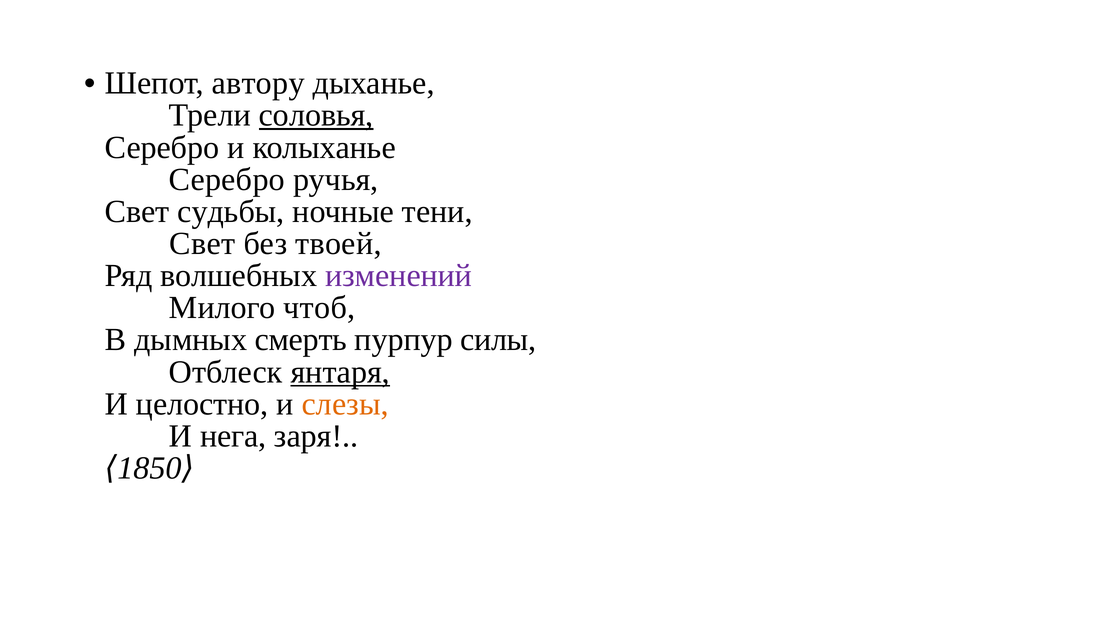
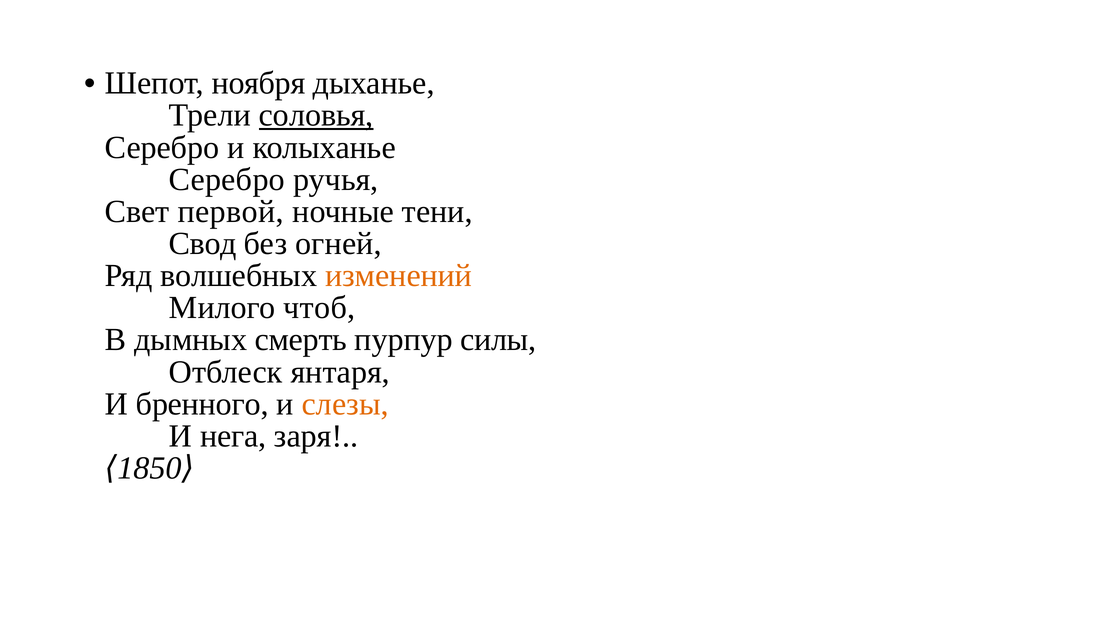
автору: автору -> ноября (259, 83)
судьбы: судьбы -> первой (231, 211)
Свет: Свет -> Свод (203, 243)
твоей: твоей -> огней (338, 243)
изменений colour: purple -> orange (399, 275)
янтаря underline: present -> none (340, 372)
целостно: целостно -> бренного (202, 404)
